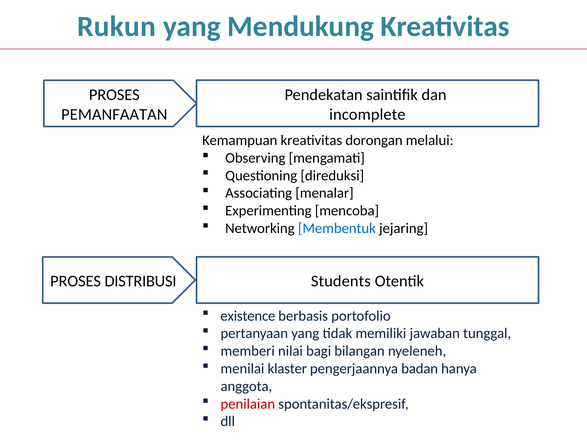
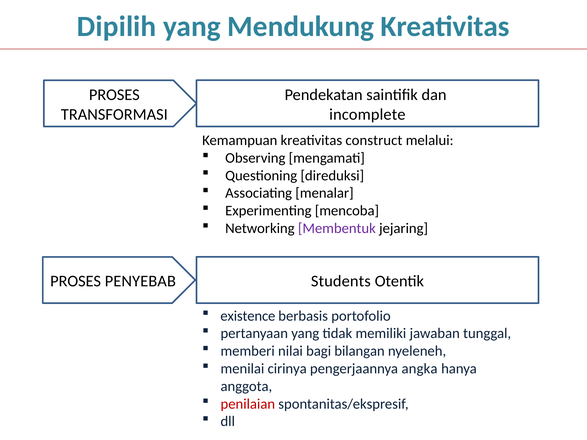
Rukun: Rukun -> Dipilih (117, 27)
PEMANFAATAN: PEMANFAATAN -> TRANSFORMASI (114, 114)
dorongan: dorongan -> construct (374, 140)
Membentuk colour: blue -> purple (337, 228)
DISTRIBUSI: DISTRIBUSI -> PENYEBAB (140, 281)
klaster: klaster -> cirinya (287, 369)
badan: badan -> angka (420, 369)
